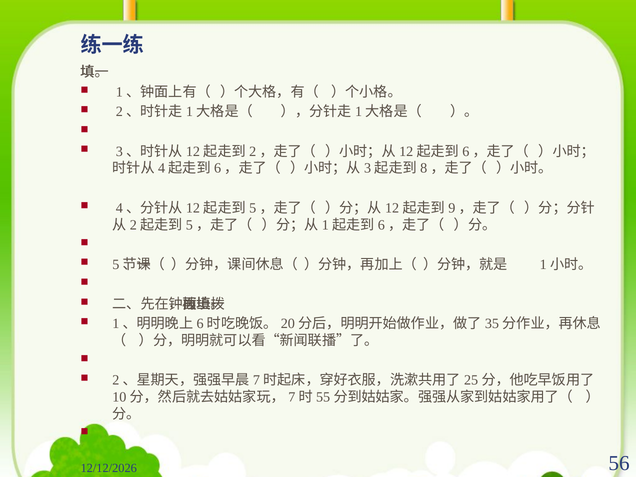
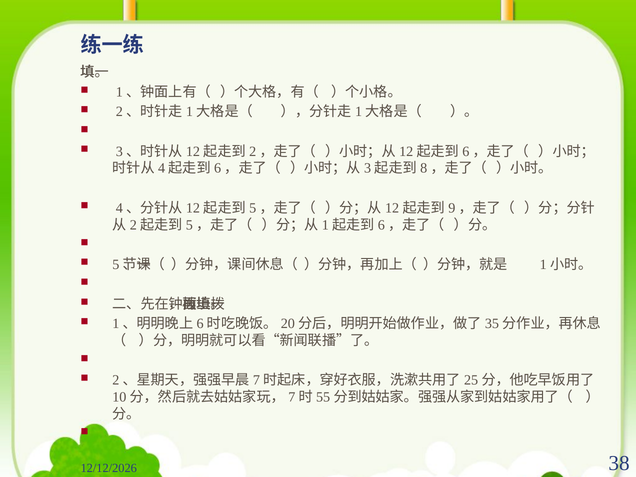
56: 56 -> 38 (619, 463)
